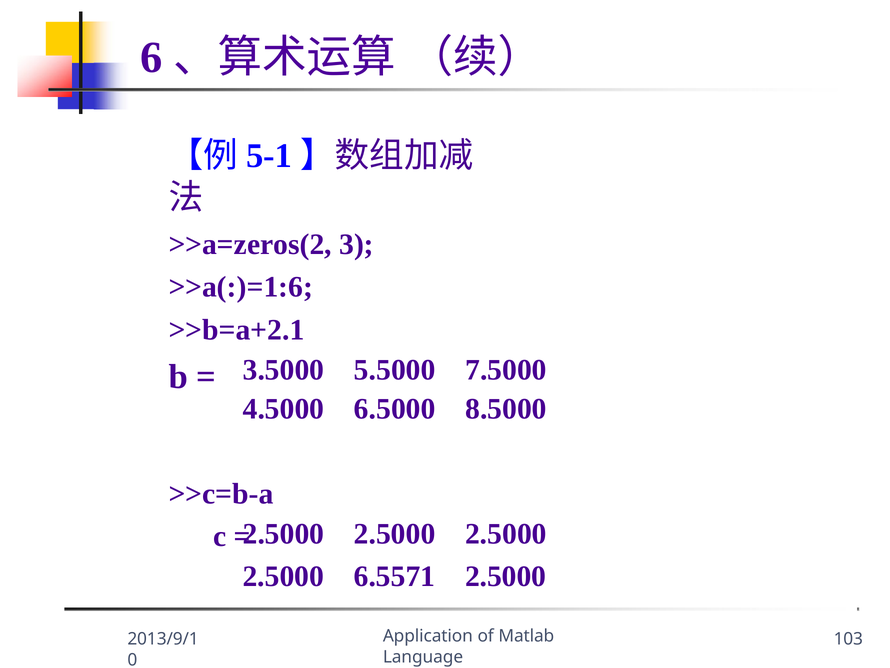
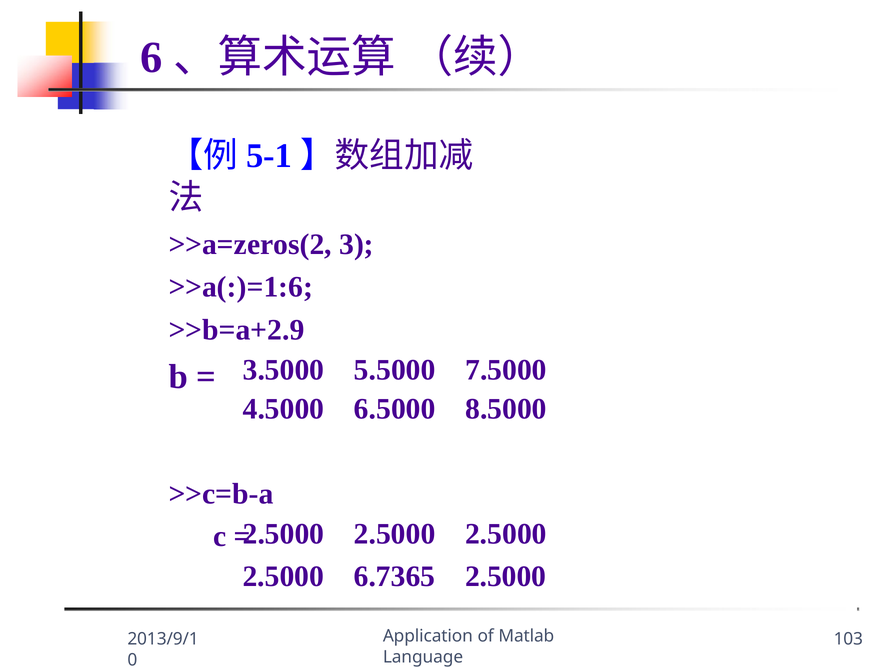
>>b=a+2.1: >>b=a+2.1 -> >>b=a+2.9 (236, 330)
6.5571: 6.5571 -> 6.7365 (395, 576)
